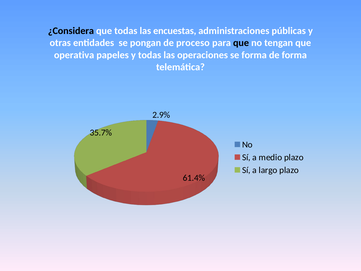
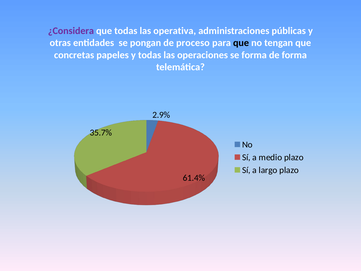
¿Considera colour: black -> purple (71, 31)
encuestas: encuestas -> operativa (175, 31)
operativa: operativa -> concretas (74, 55)
